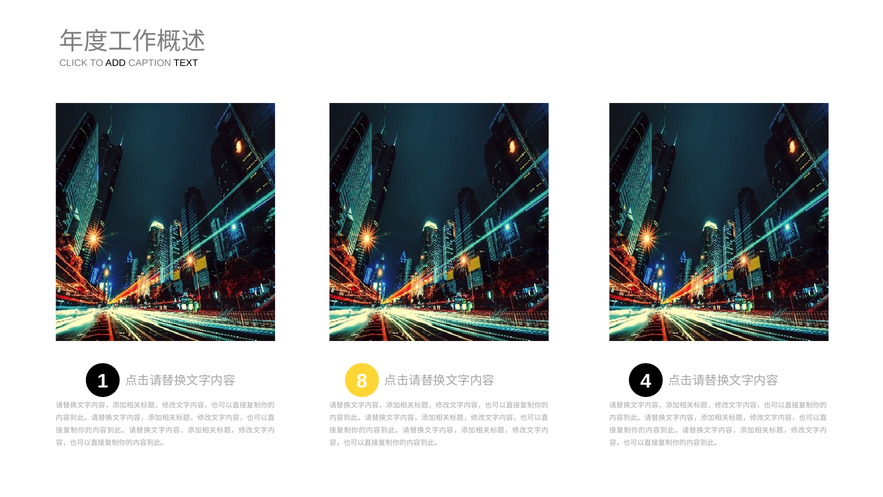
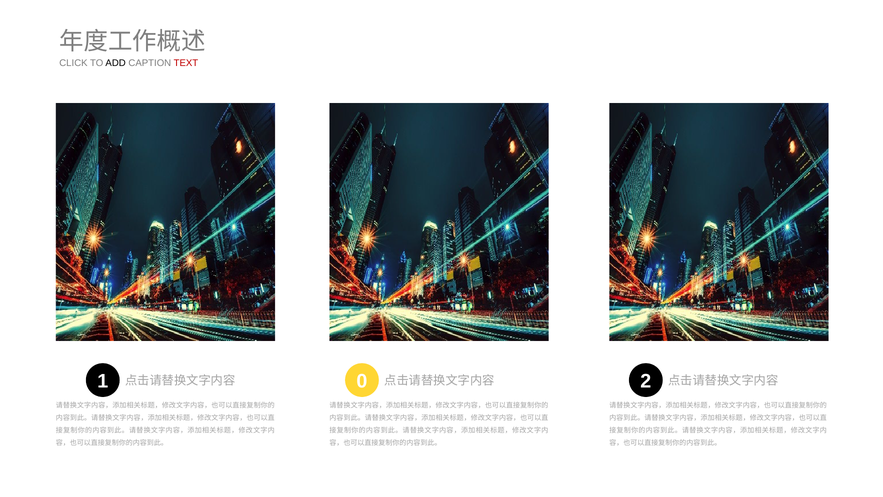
TEXT colour: black -> red (186, 63)
8: 8 -> 0 (362, 381)
4: 4 -> 2 (646, 381)
